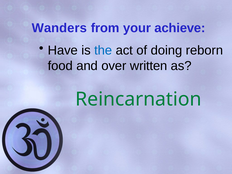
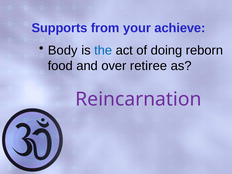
Wanders: Wanders -> Supports (59, 28)
Have: Have -> Body (63, 50)
written: written -> retiree (149, 66)
Reincarnation colour: green -> purple (138, 99)
